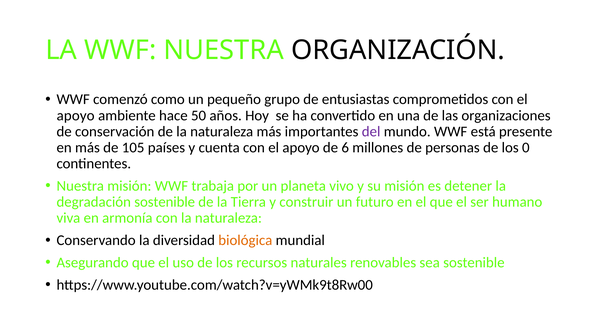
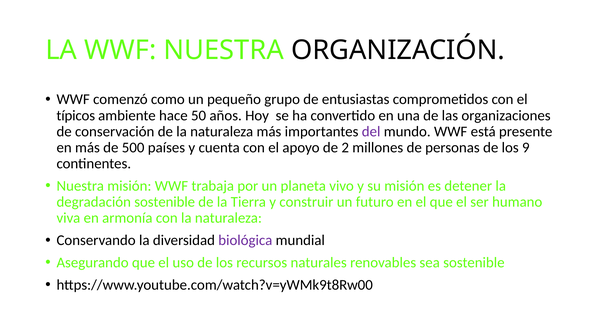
apoyo: apoyo -> típicos (76, 115)
105: 105 -> 500 (133, 147)
6: 6 -> 2 (345, 147)
0: 0 -> 9 (526, 147)
biológica colour: orange -> purple (245, 240)
